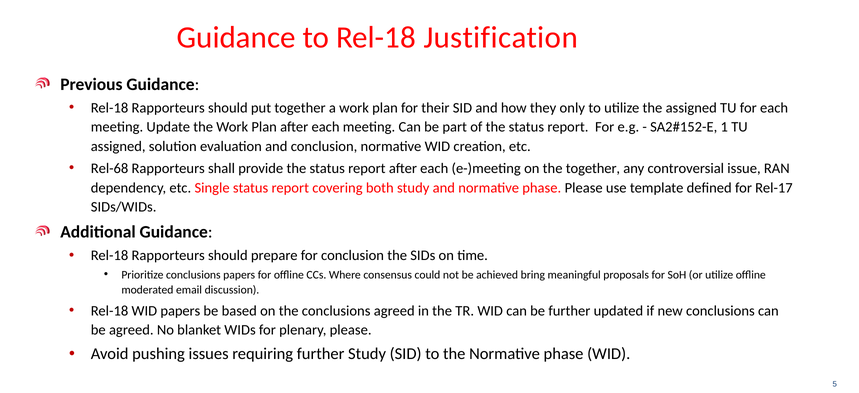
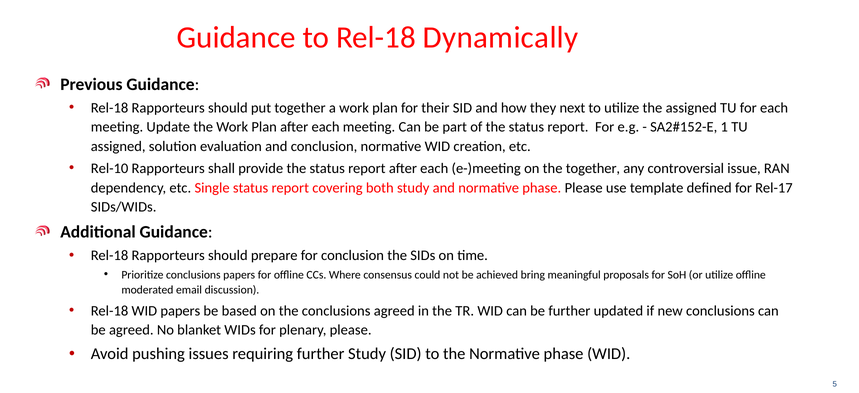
Justification: Justification -> Dynamically (501, 38)
only: only -> next (572, 108)
Rel-68: Rel-68 -> Rel-10 (110, 168)
